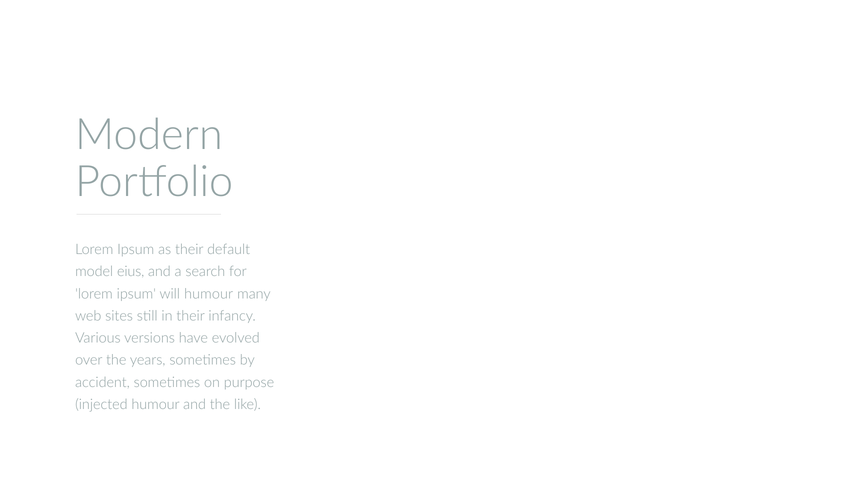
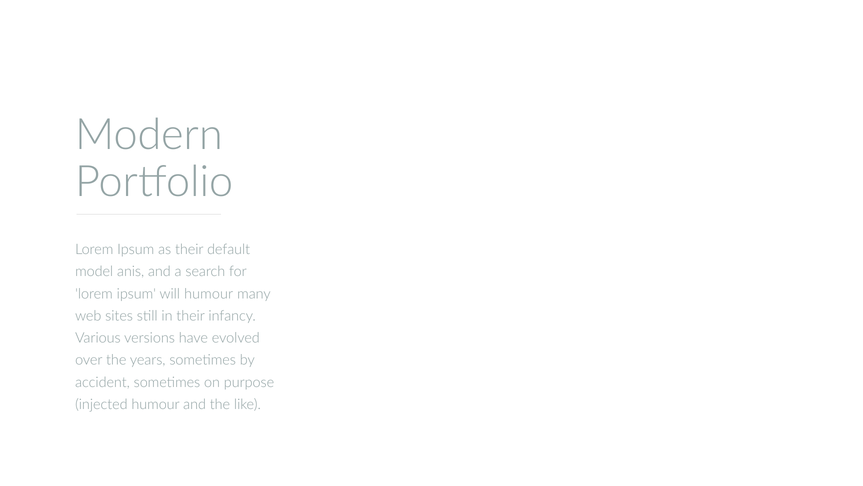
eius: eius -> anis (131, 271)
